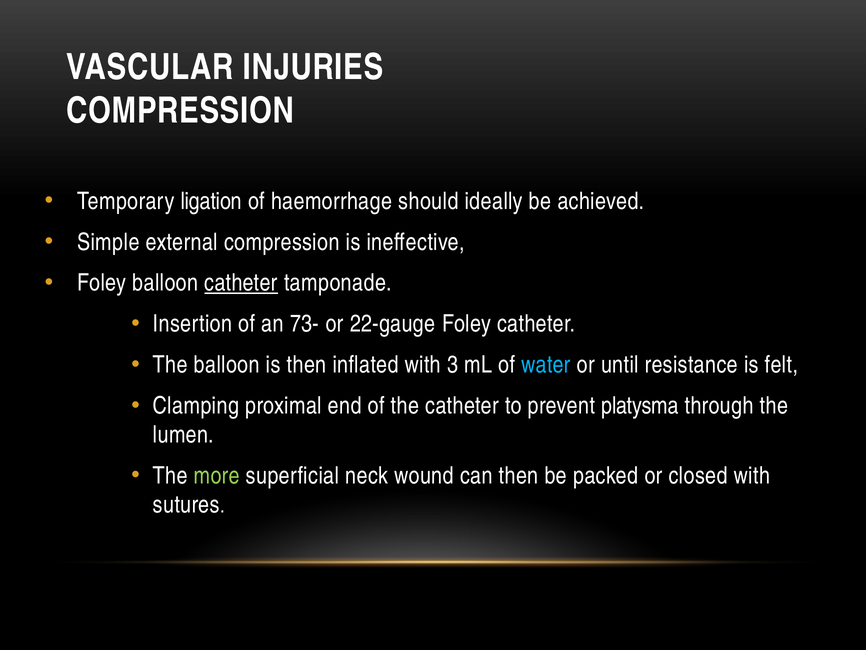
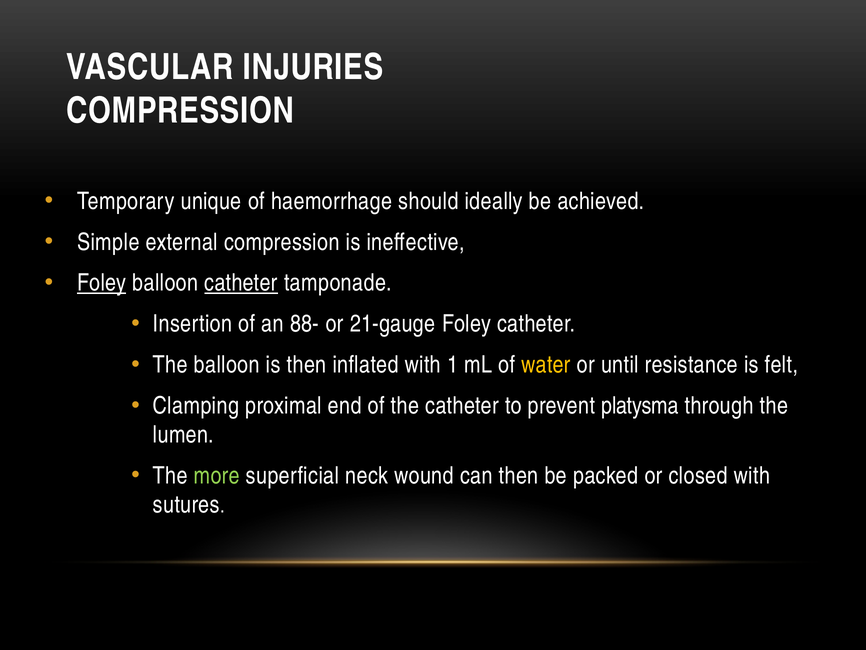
ligation: ligation -> unique (211, 201)
Foley underline: none -> present (102, 283)
73-: 73- -> 88- (305, 324)
22-gauge: 22-gauge -> 21-gauge (393, 324)
3: 3 -> 1 (453, 365)
water colour: light blue -> yellow (546, 365)
